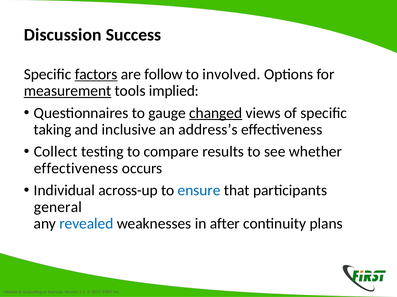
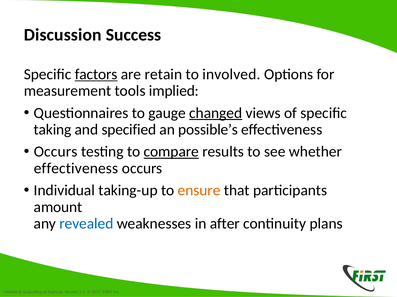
follow: follow -> retain (163, 74)
measurement underline: present -> none (68, 91)
inclusive: inclusive -> specified (129, 130)
address’s: address’s -> possible’s (208, 130)
Collect: Collect -> Occurs (56, 152)
compare underline: none -> present (171, 152)
across-up: across-up -> taking-up (128, 191)
ensure colour: blue -> orange (199, 191)
general: general -> amount (58, 207)
